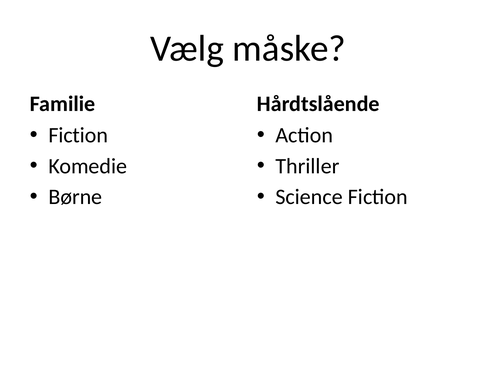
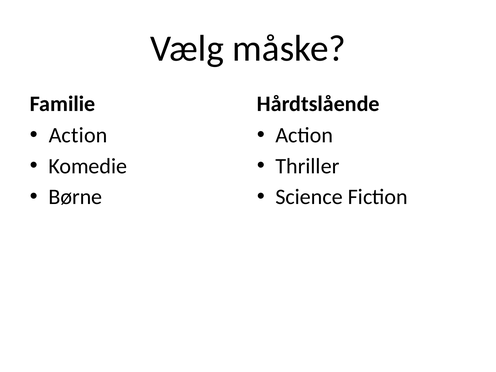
Fiction: Fiction -> Action (78, 135)
